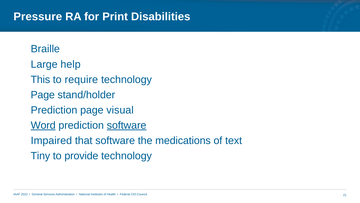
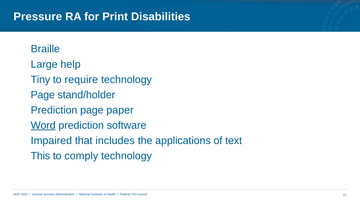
This: This -> Tiny (40, 79)
visual: visual -> paper (120, 110)
software underline: present -> none (127, 125)
that software: software -> includes (115, 140)
medications: medications -> applications (183, 140)
Tiny: Tiny -> This (40, 156)
provide: provide -> comply (81, 156)
